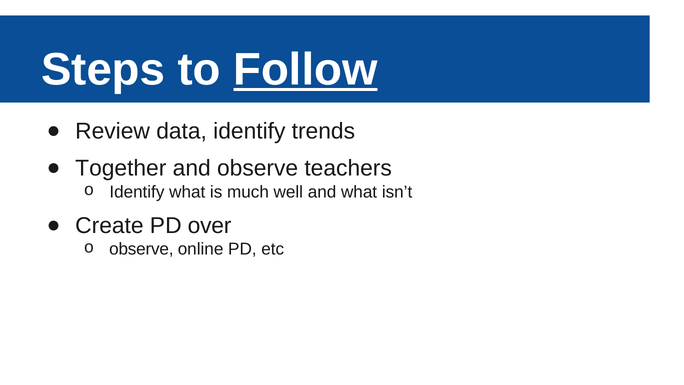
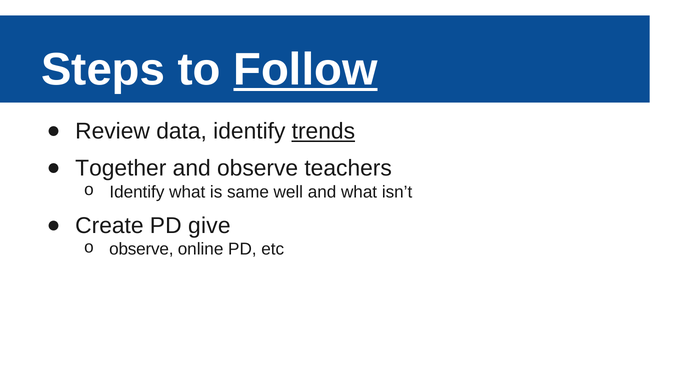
trends underline: none -> present (323, 131)
much: much -> same (248, 192)
over: over -> give (209, 226)
